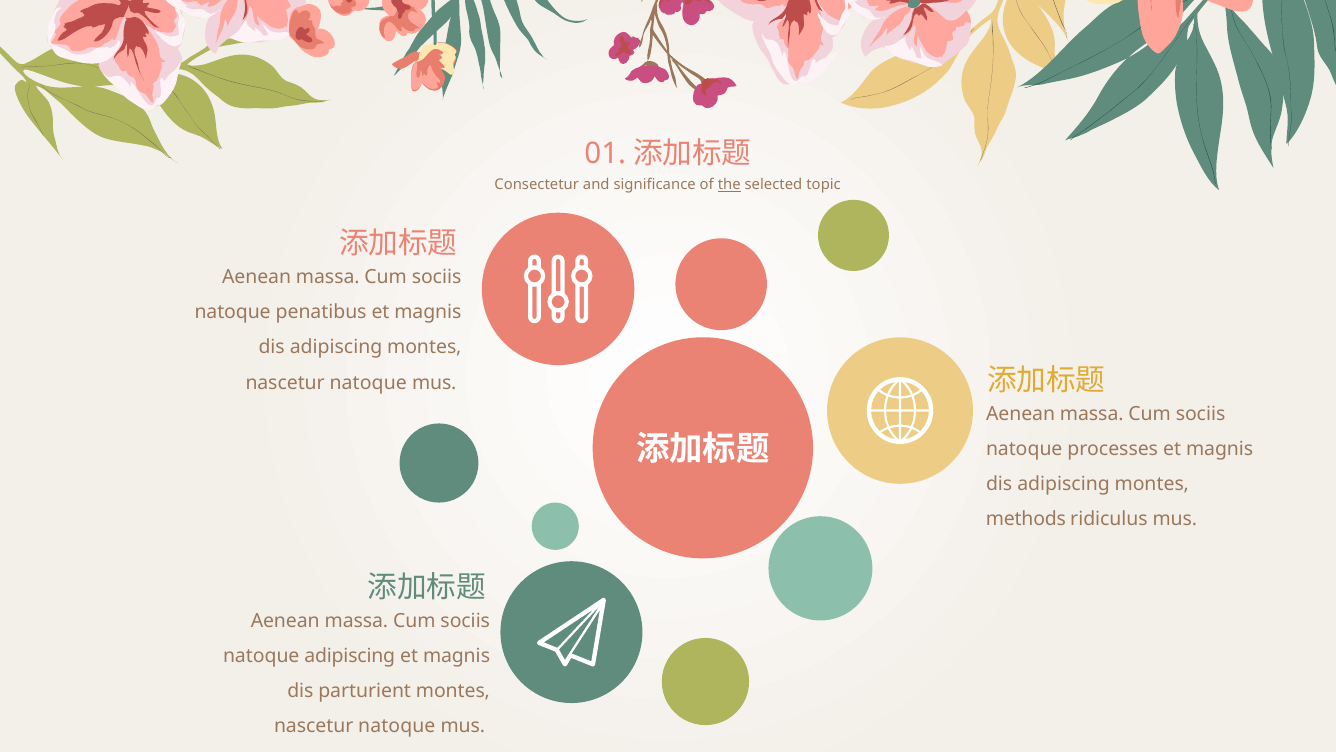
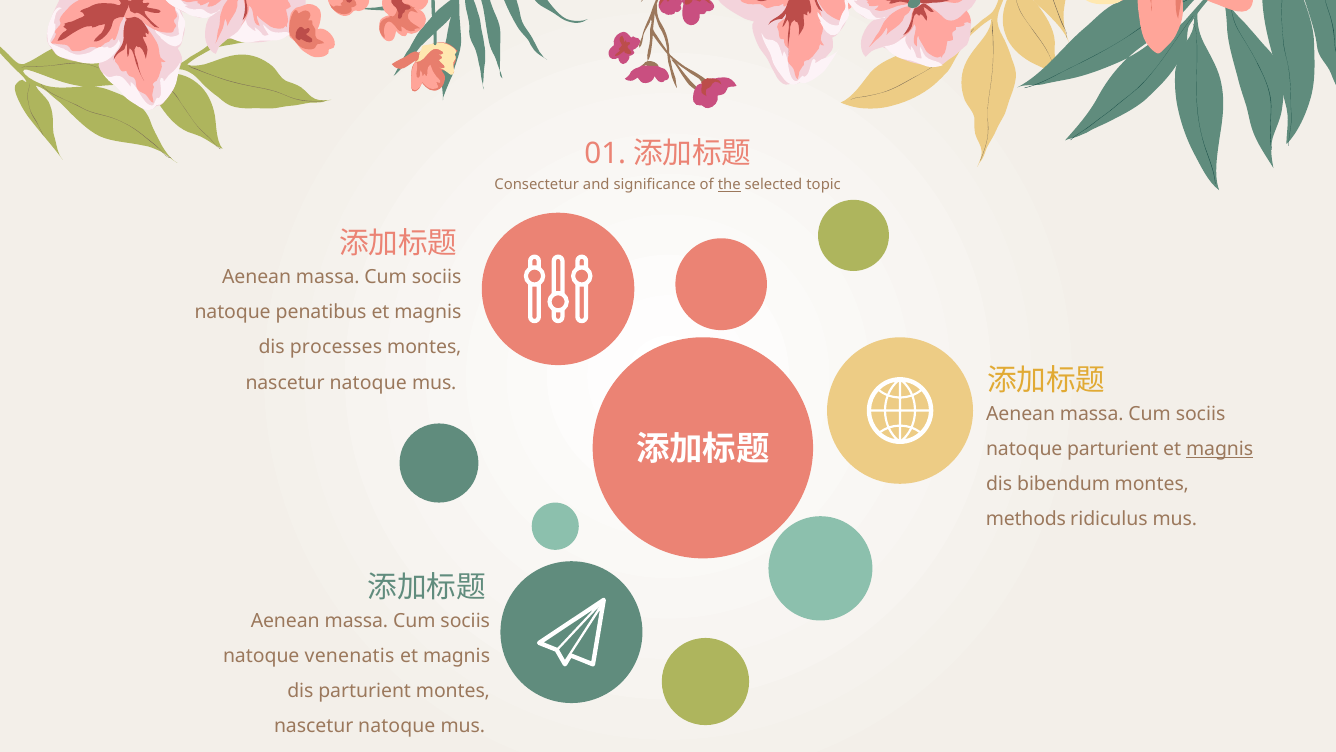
adipiscing: adipiscing -> processes (336, 347)
natoque processes: processes -> parturient (1113, 449)
magnis underline: none -> present (1220, 449)
adipiscing: adipiscing -> bibendum (1064, 484)
natoque adipiscing: adipiscing -> venenatis (350, 656)
